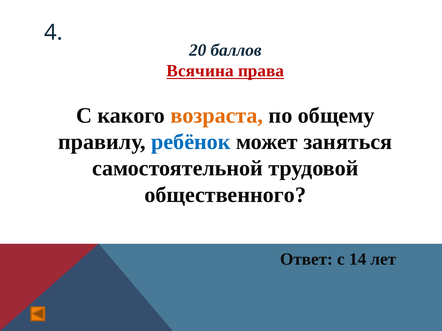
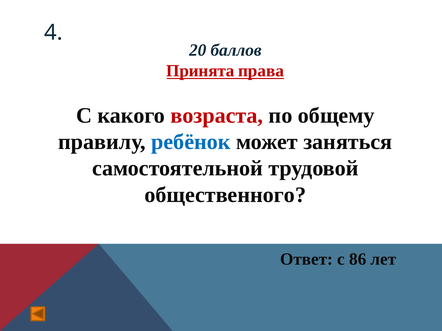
Всячина: Всячина -> Принята (200, 71)
возраста colour: orange -> red (217, 116)
14: 14 -> 86 (358, 260)
